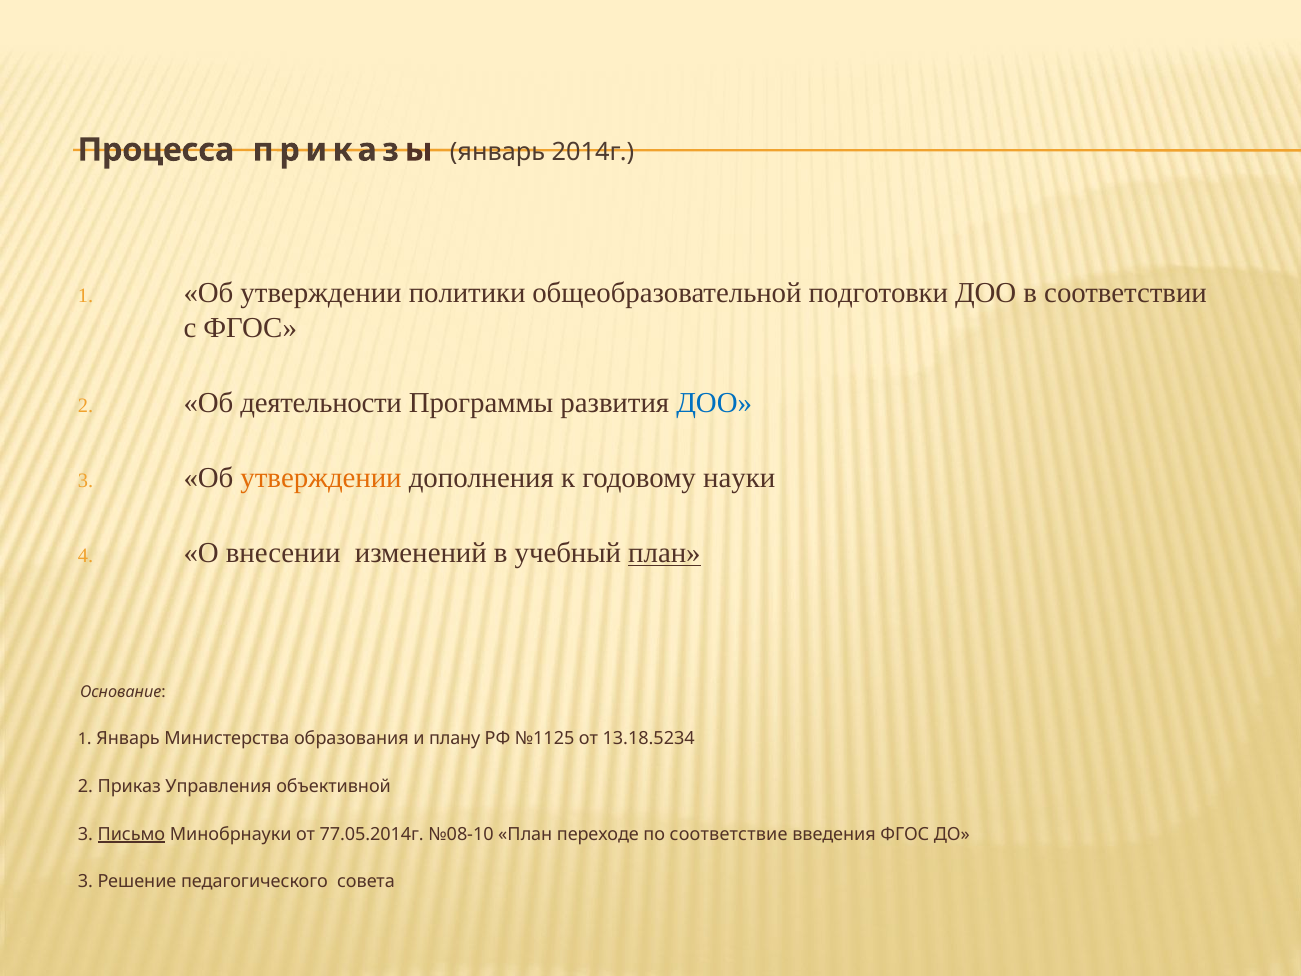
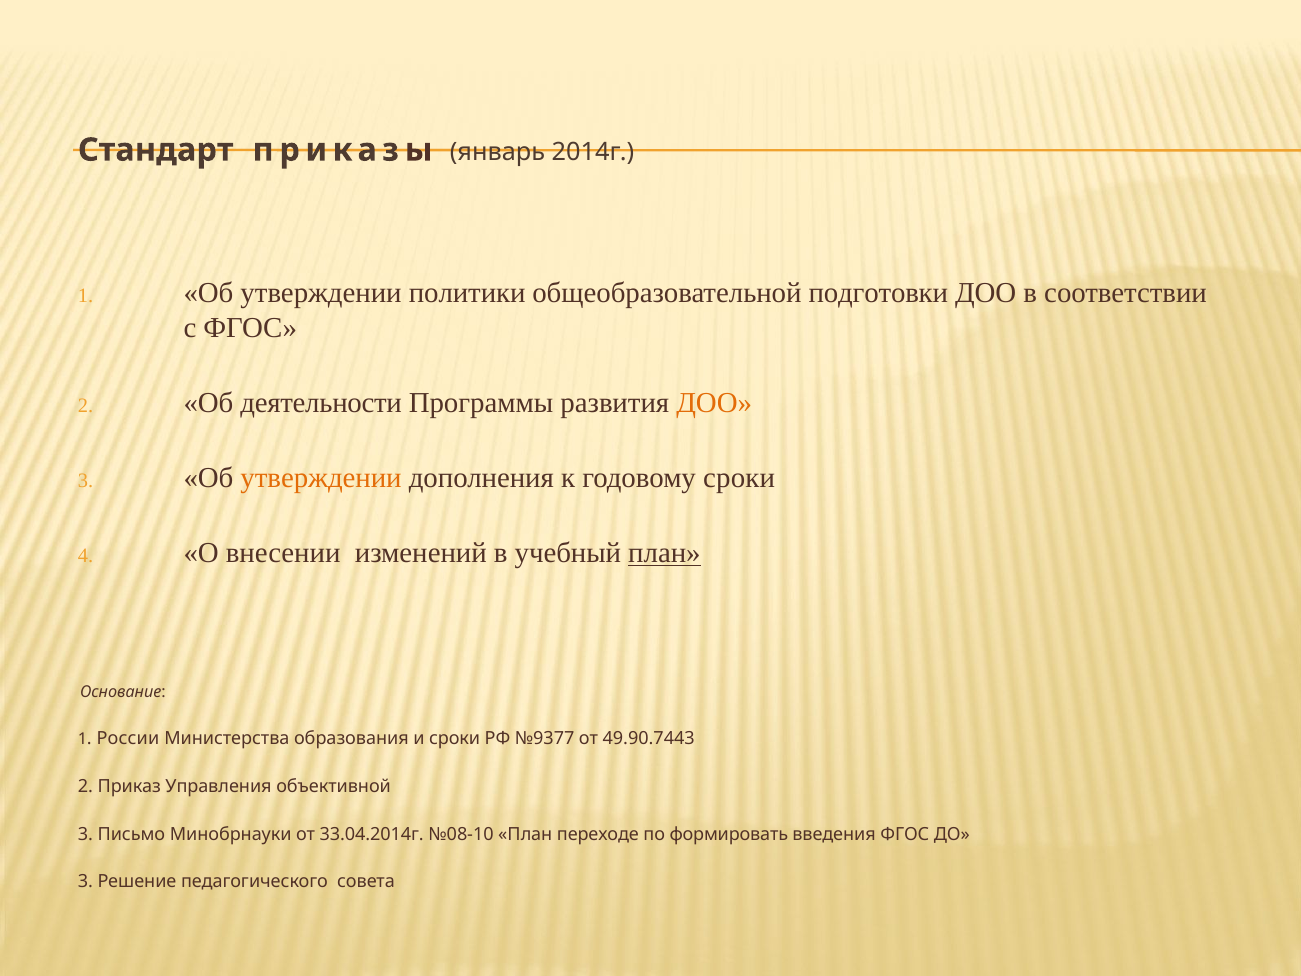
Процесса: Процесса -> Стандарт (156, 150)
ДОО colour: blue -> orange (714, 403)
годовому науки: науки -> сроки (739, 478)
1 Январь: Январь -> России (128, 739)
и плану: плану -> сроки (455, 739)
№1125: №1125 -> №9377 (545, 739)
13.18.5234: 13.18.5234 -> 49.90.7443 (649, 739)
Письмо underline: present -> none (131, 834)
77.05.2014г: 77.05.2014г -> 33.04.2014г (372, 834)
соответствие: соответствие -> формировать (729, 834)
